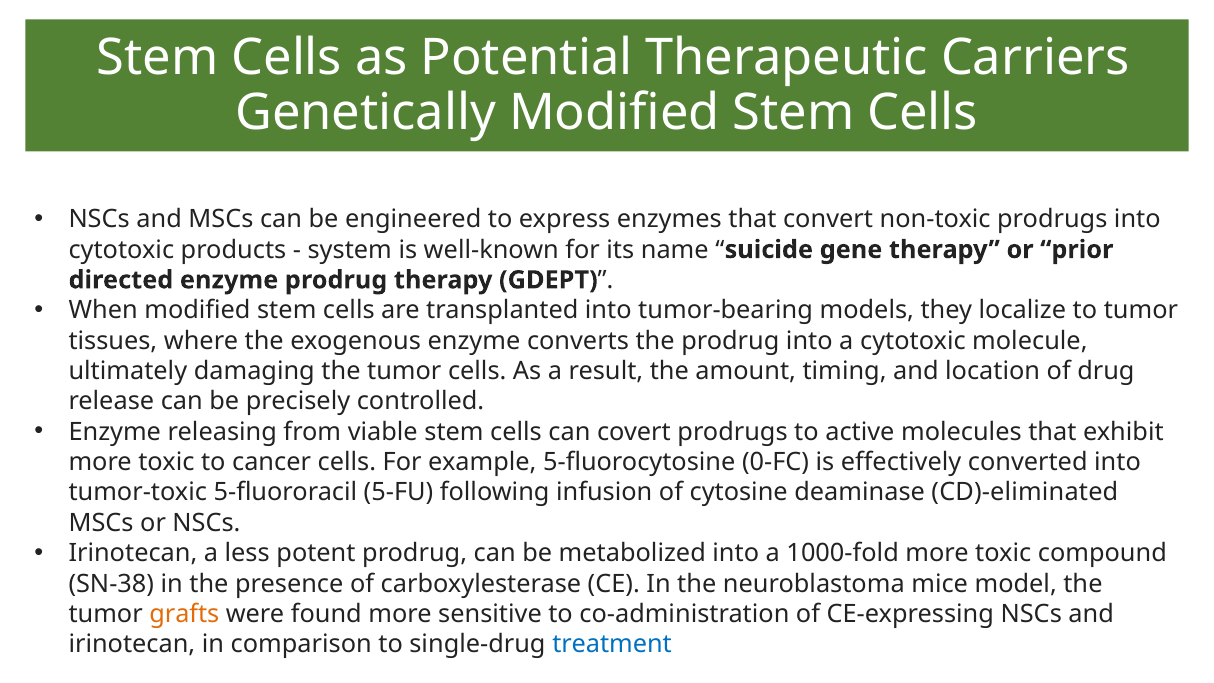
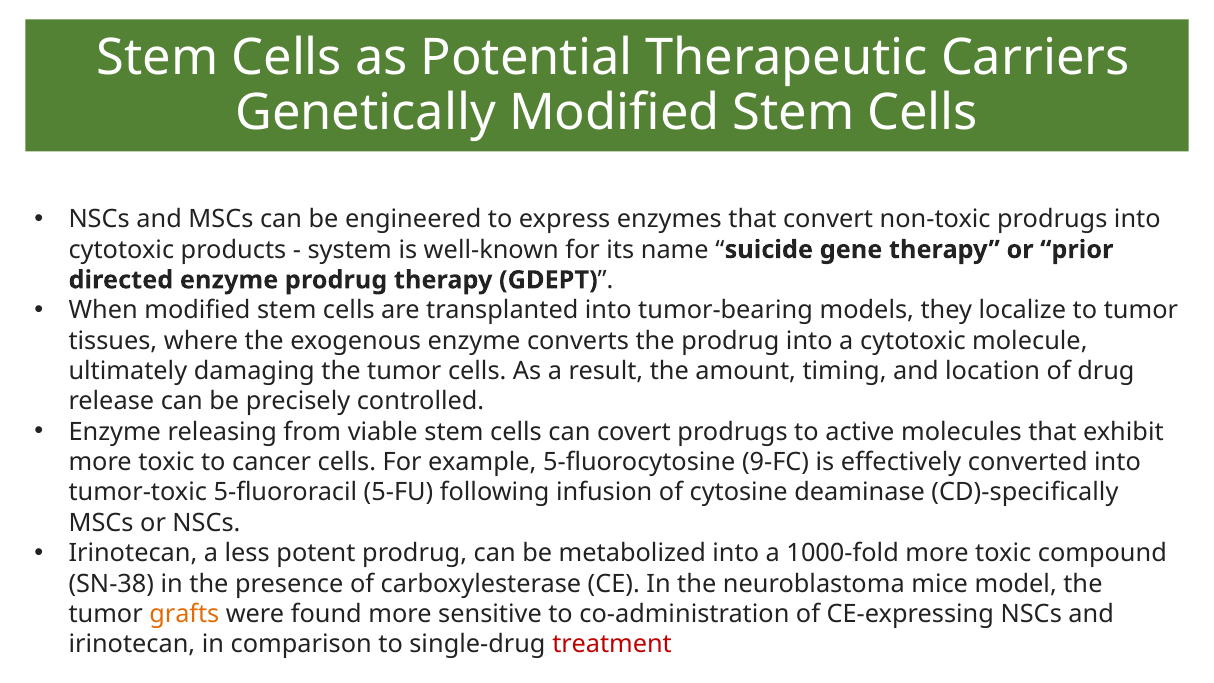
0-FC: 0-FC -> 9-FC (776, 462)
CD)-eliminated: CD)-eliminated -> CD)-specifically (1025, 493)
treatment colour: blue -> red (612, 644)
